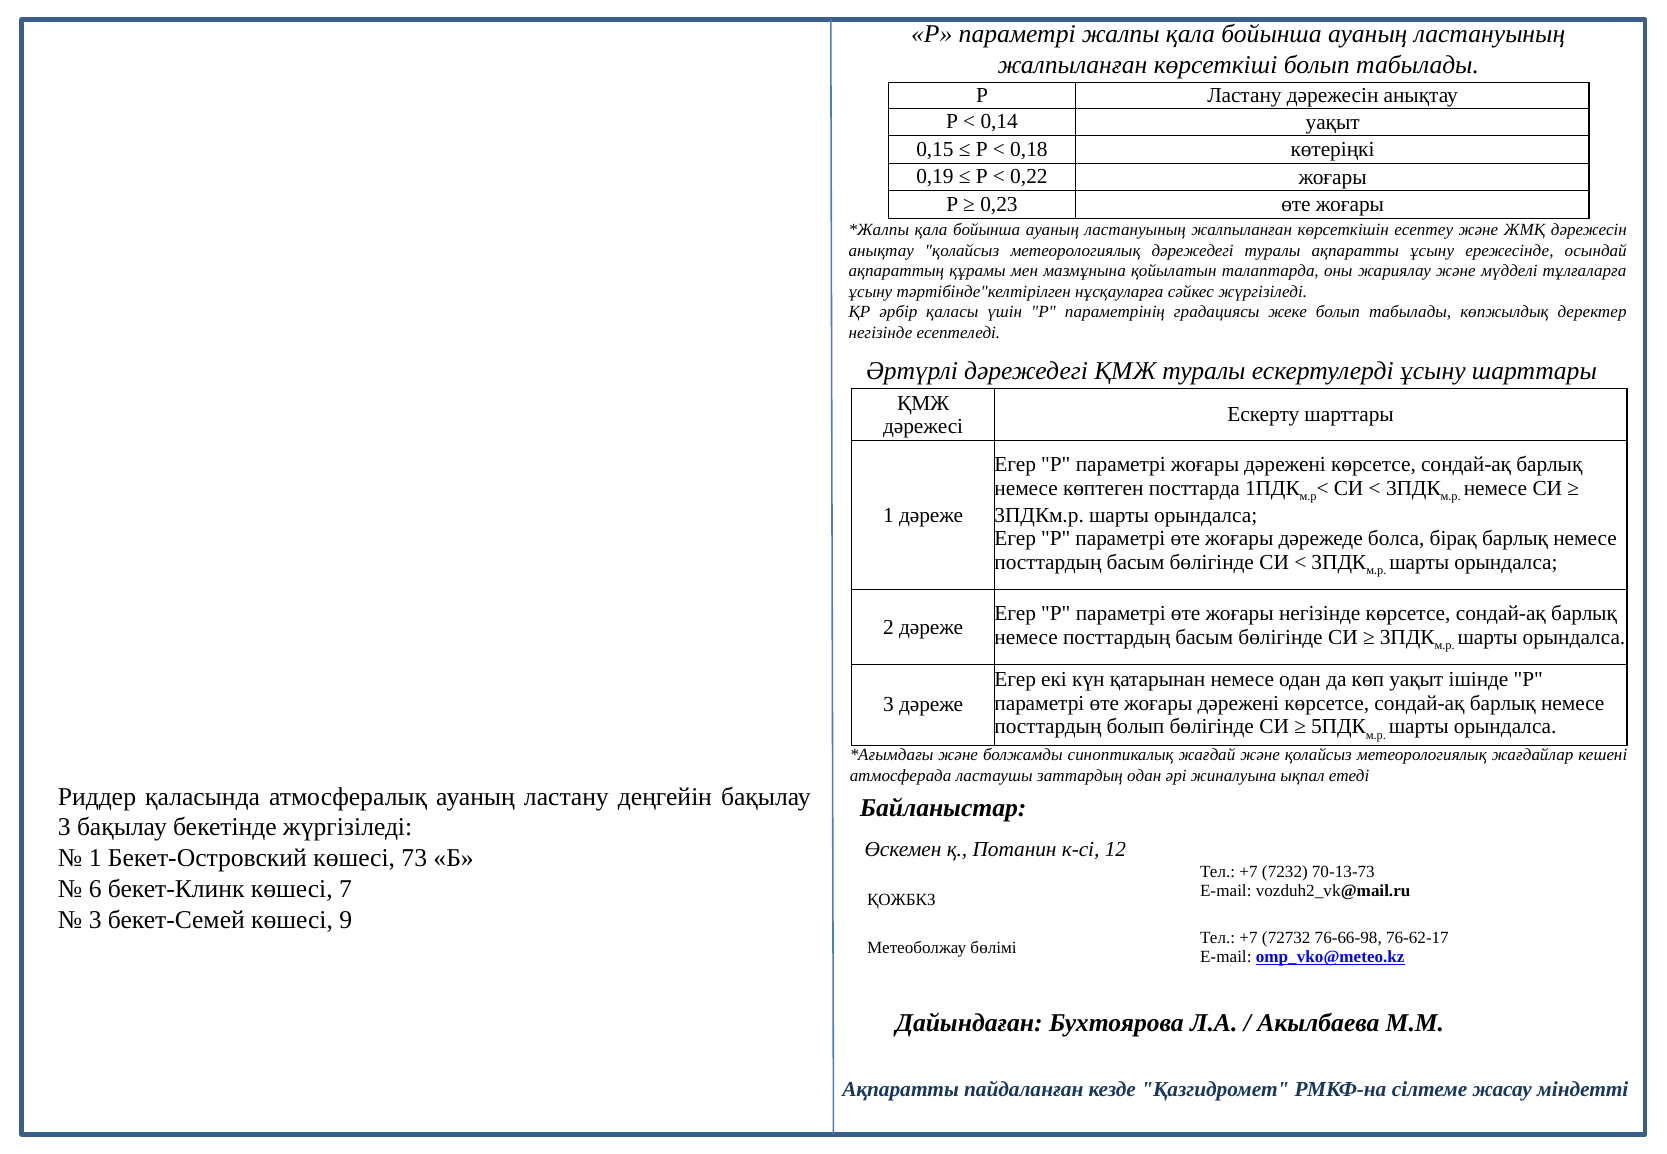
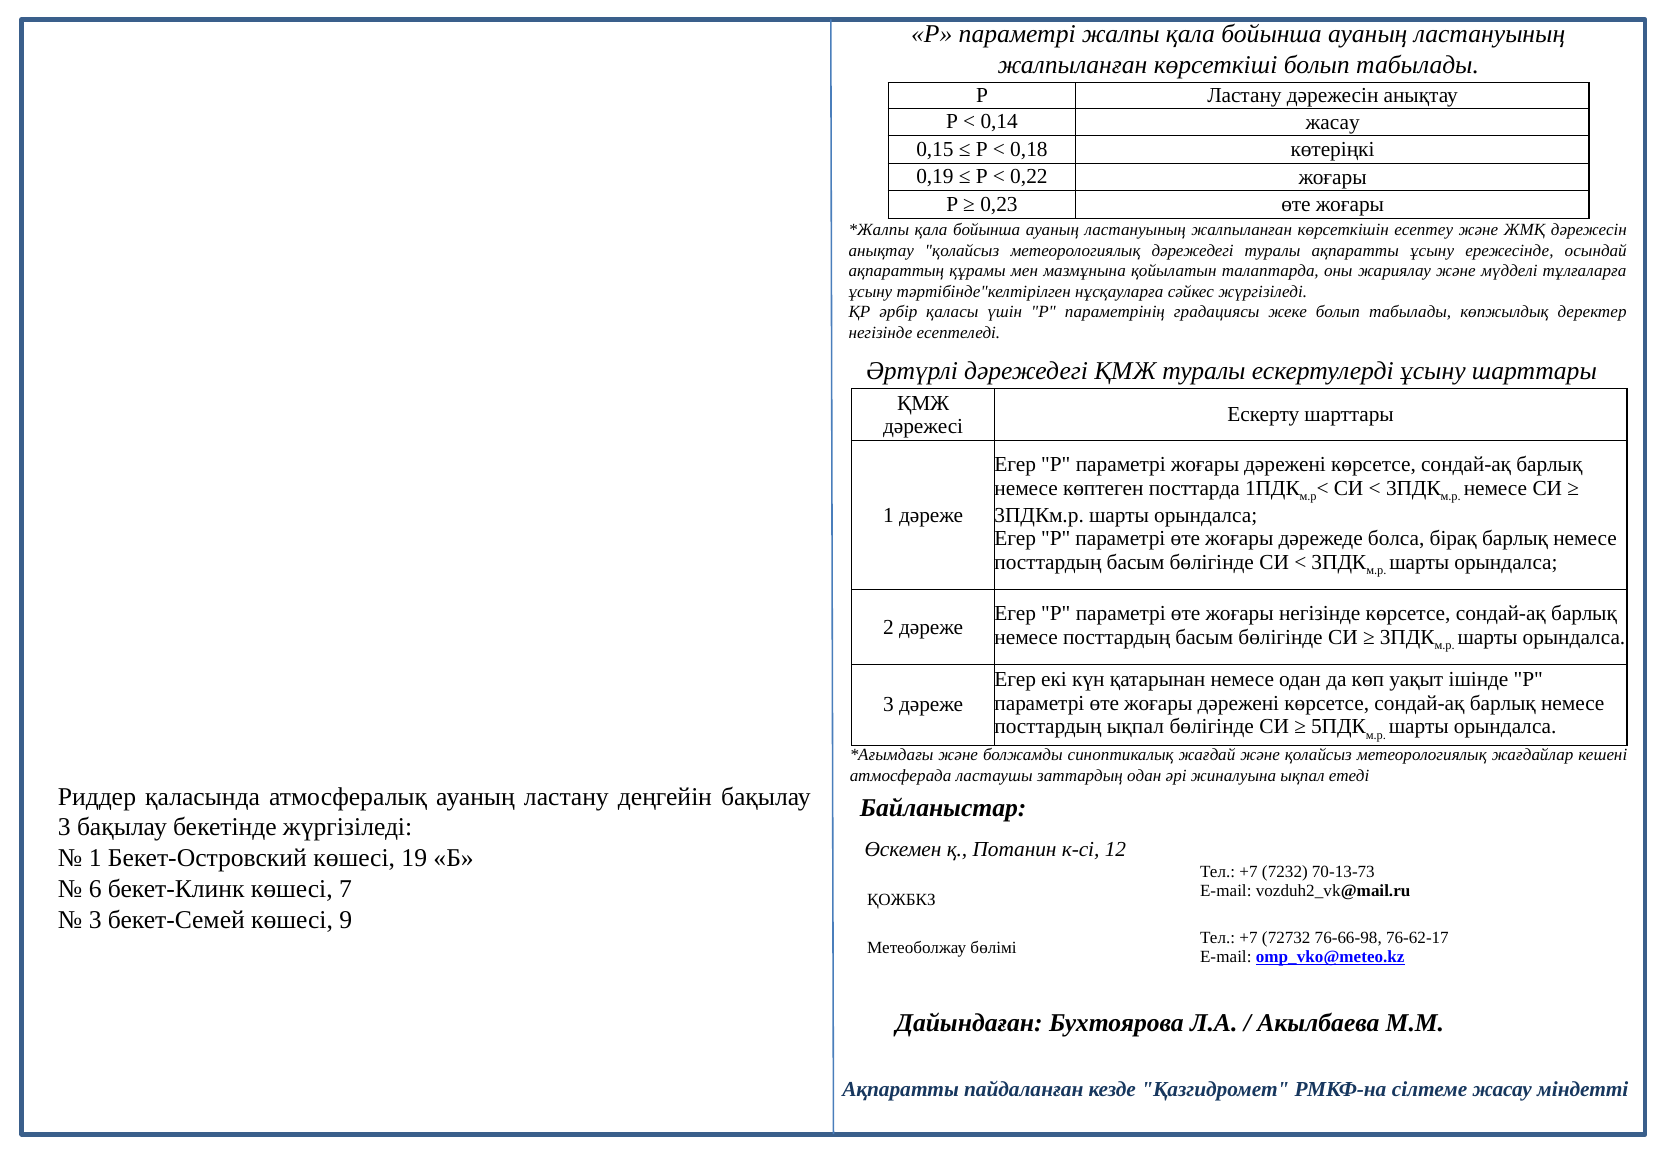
0,14 уақыт: уақыт -> жасау (1333, 122)
посттардың болып: болып -> ықпал (1135, 727)
73: 73 -> 19 (414, 858)
